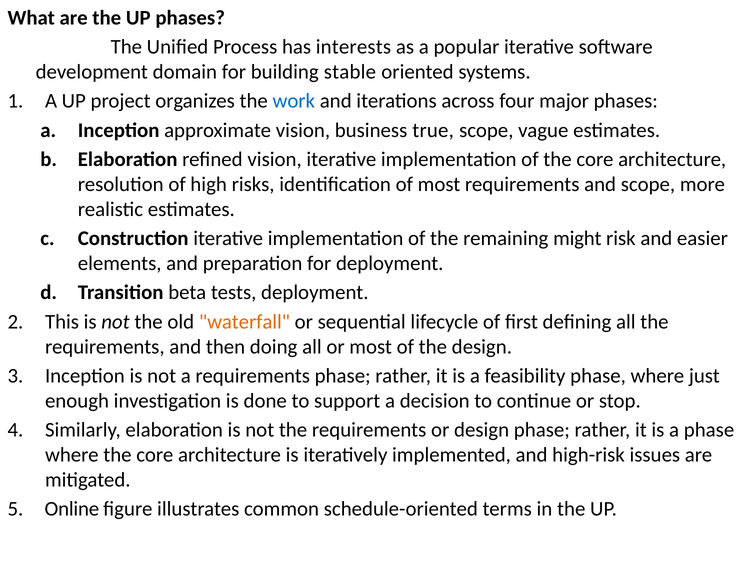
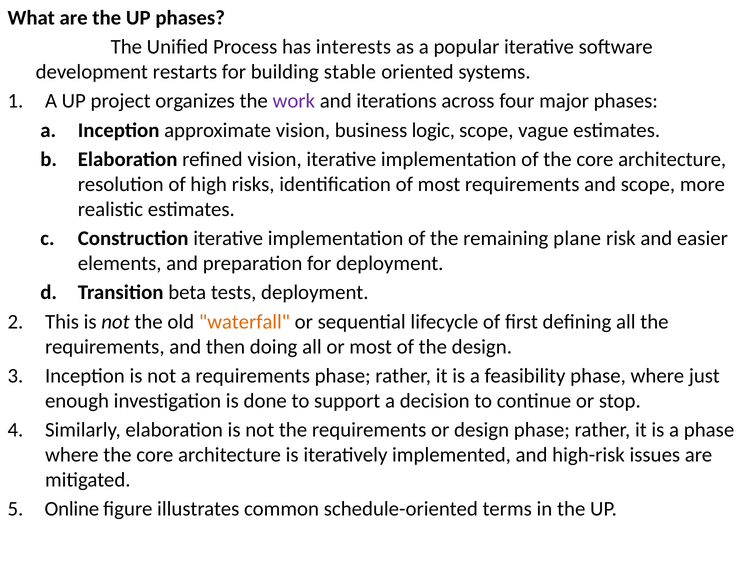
domain: domain -> restarts (185, 72)
work colour: blue -> purple (294, 101)
true: true -> logic (433, 130)
might: might -> plane (577, 239)
